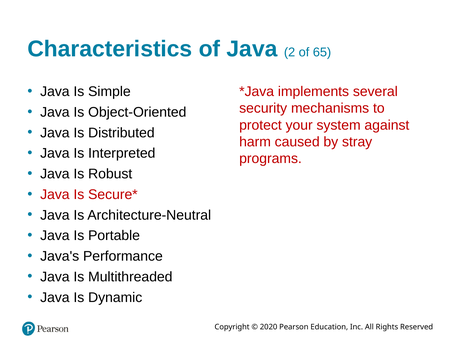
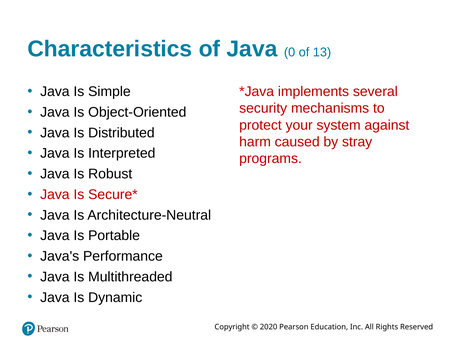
2: 2 -> 0 (290, 52)
65: 65 -> 13 (322, 52)
